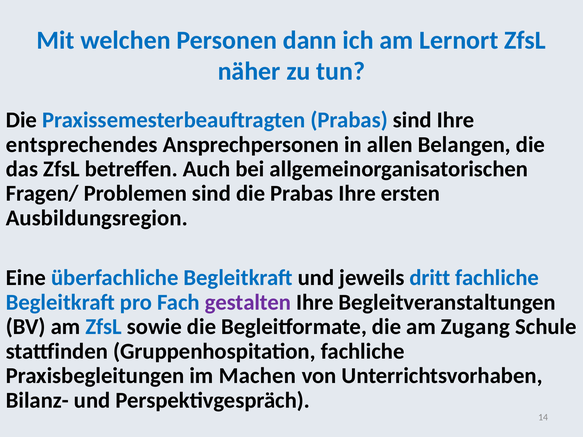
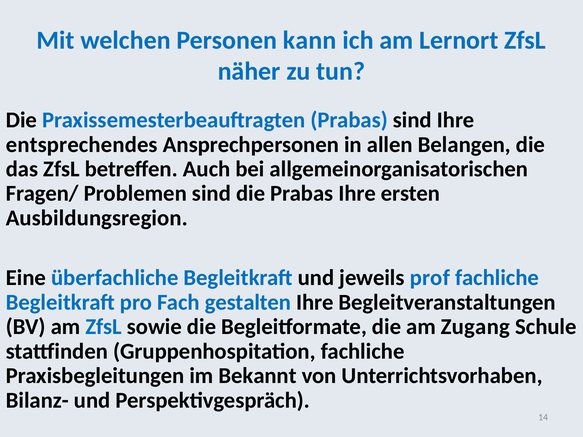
dann: dann -> kann (310, 40)
dritt: dritt -> prof (430, 278)
gestalten colour: purple -> blue (248, 302)
Machen: Machen -> Bekannt (258, 376)
